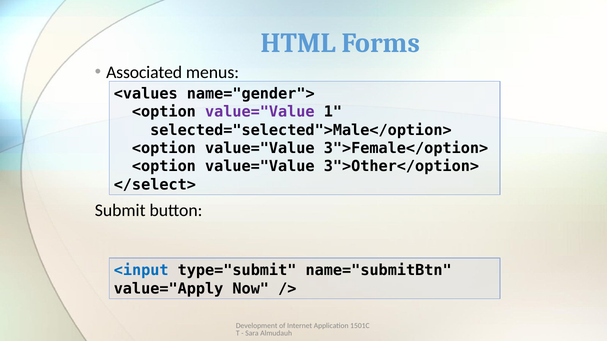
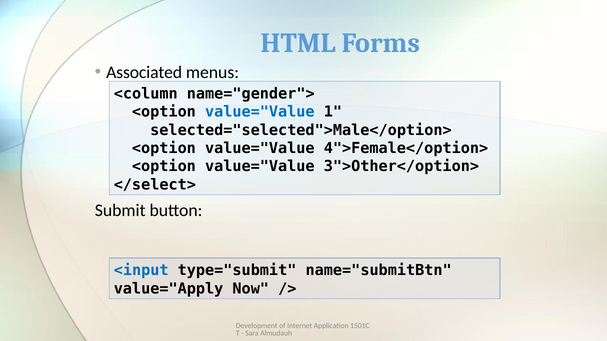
<values: <values -> <column (146, 94)
value="Value colour: purple -> blue (260, 112)
3">Female</option>: 3">Female</option> -> 4">Female</option> (406, 148)
